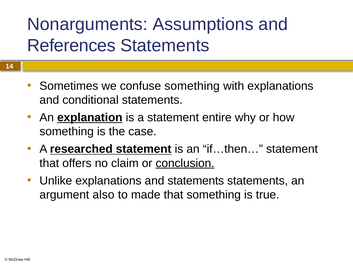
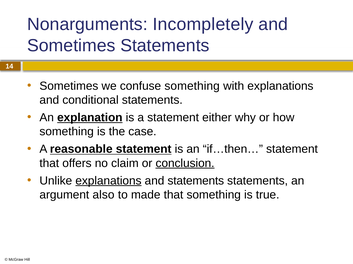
Assumptions: Assumptions -> Incompletely (203, 24)
References: References -> Sometimes (71, 46)
entire: entire -> either (217, 118)
researched: researched -> reasonable (81, 149)
explanations underline: none -> present (108, 181)
